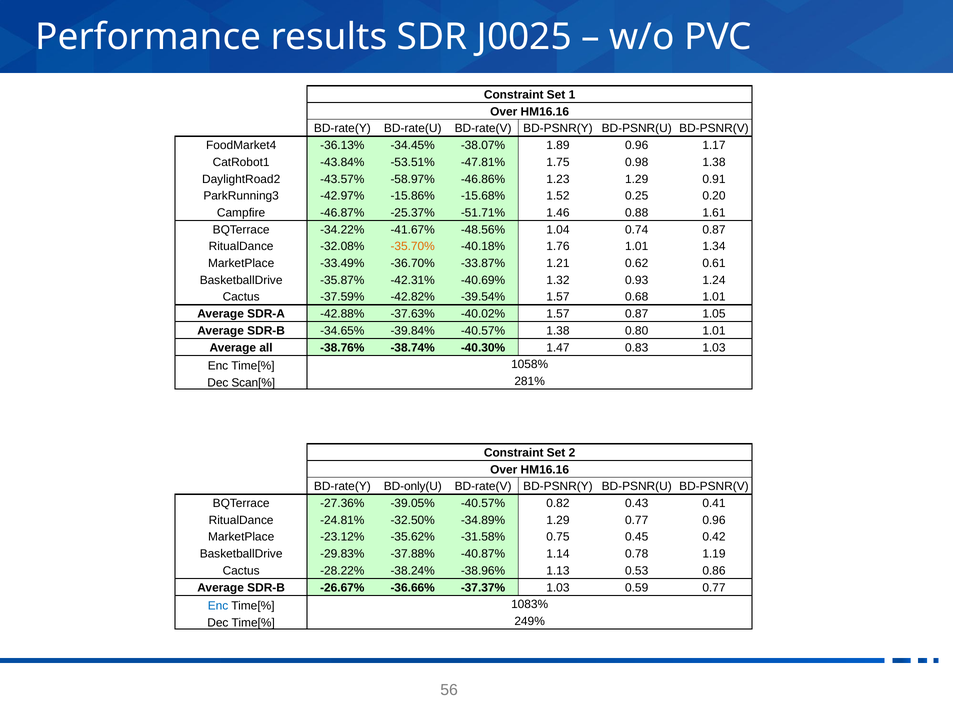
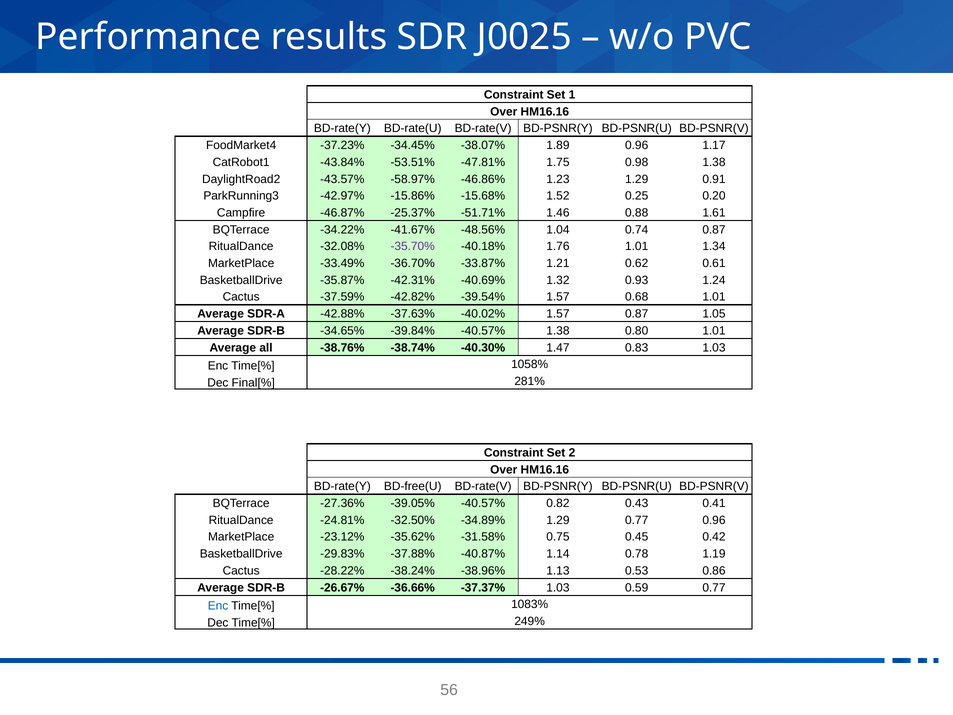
-36.13%: -36.13% -> -37.23% (342, 145)
-35.70% colour: orange -> purple (413, 246)
Scan[%: Scan[% -> Final[% (253, 382)
BD-only(U: BD-only(U -> BD-free(U (413, 486)
